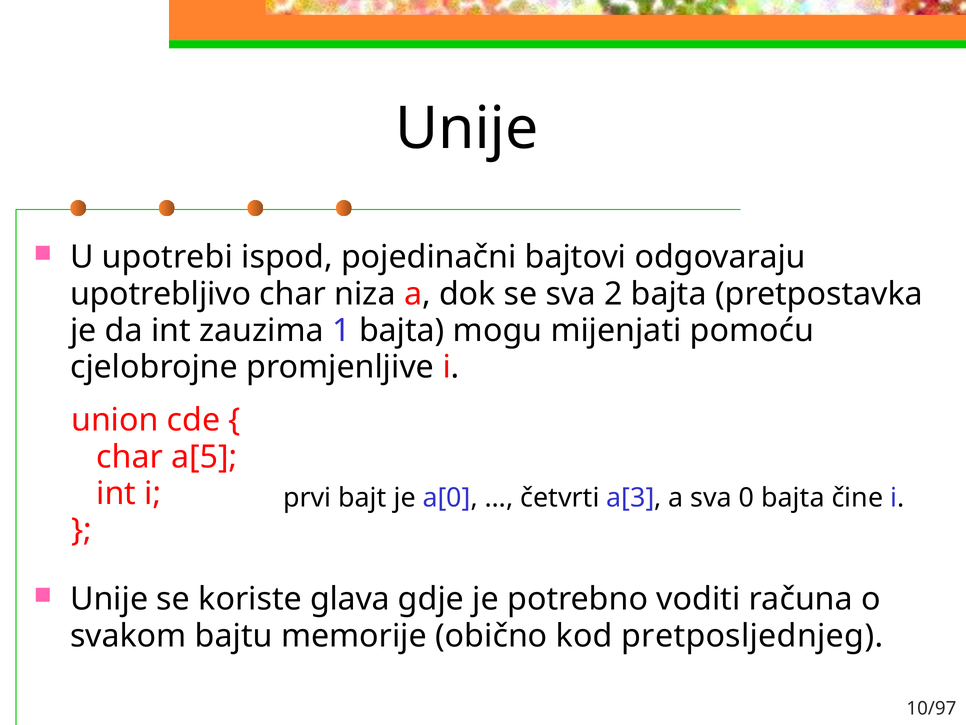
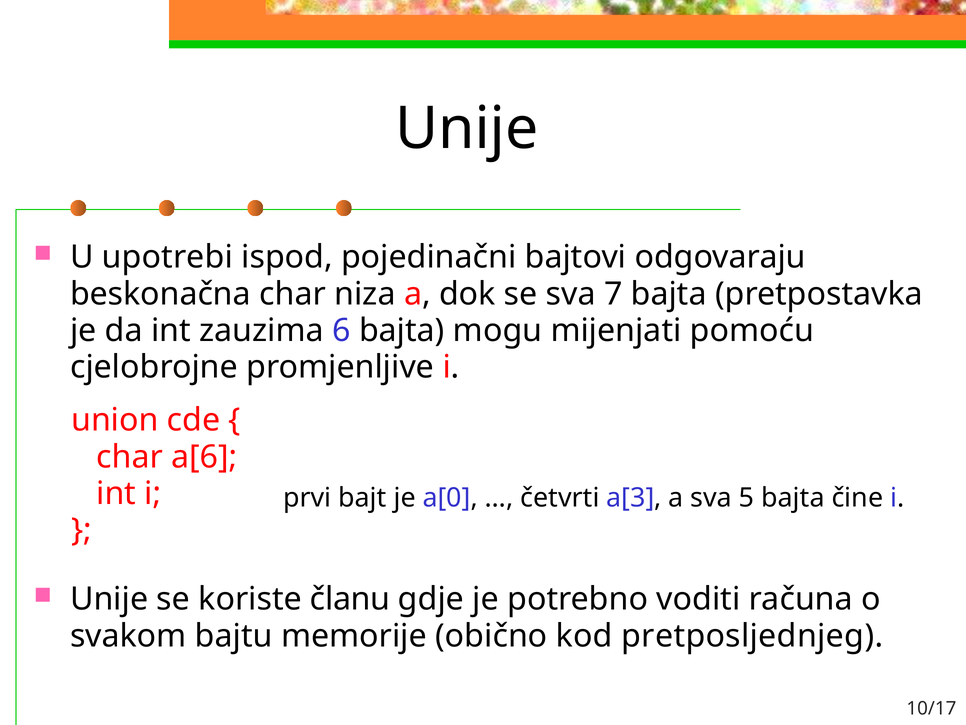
upotrebljivo: upotrebljivo -> beskonačna (160, 294)
2: 2 -> 7 (613, 294)
1: 1 -> 6 (342, 330)
a[5: a[5 -> a[6 (204, 457)
0: 0 -> 5 (747, 498)
glava: glava -> članu (350, 599)
10/97: 10/97 -> 10/17 (931, 708)
